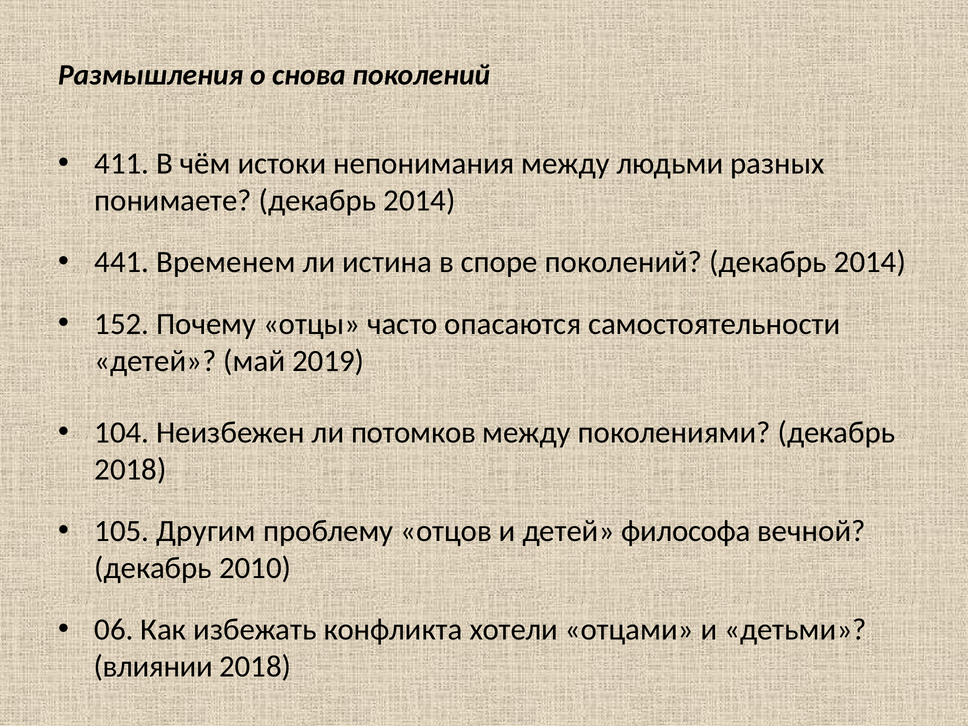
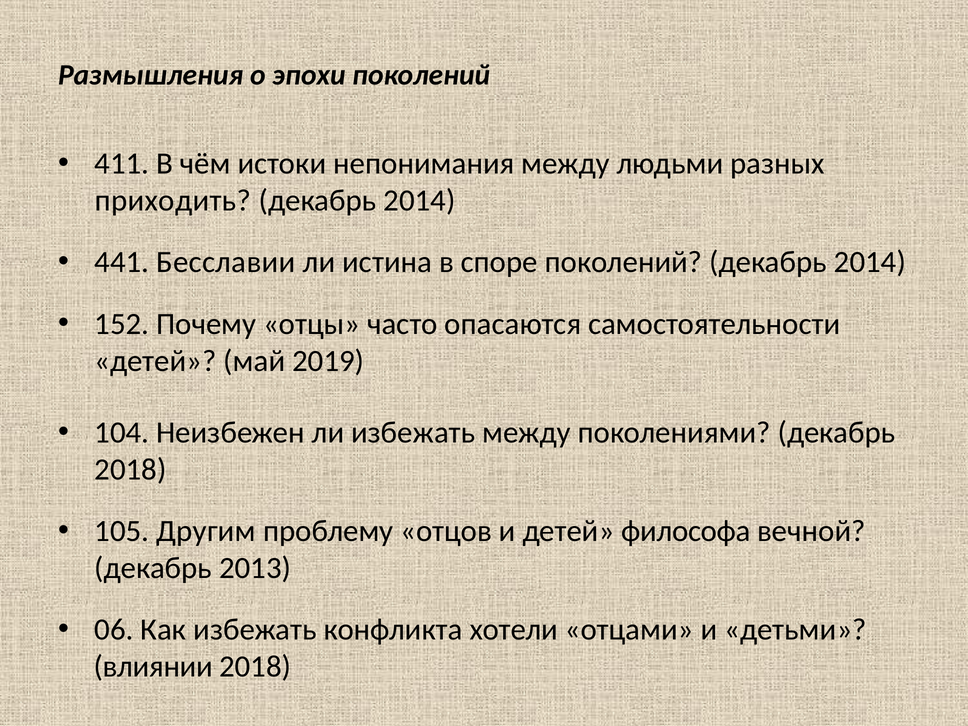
снова: снова -> эпохи (309, 75)
понимаете: понимаете -> приходить (173, 201)
Временем: Временем -> Бесславии (226, 262)
ли потомков: потомков -> избежать (413, 432)
2010: 2010 -> 2013 (255, 568)
